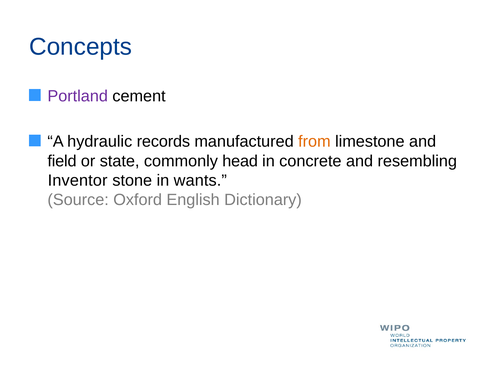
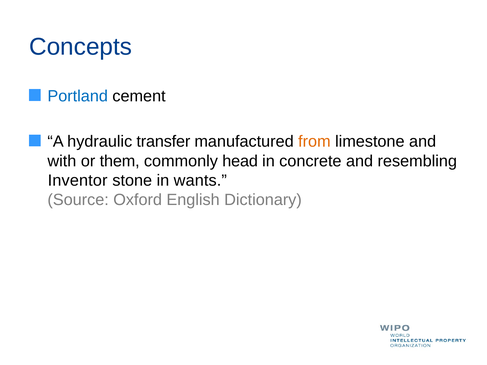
Portland colour: purple -> blue (78, 96)
records: records -> transfer (163, 142)
field: field -> with (62, 161)
state: state -> them (120, 161)
